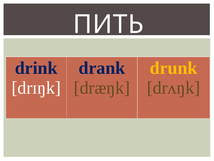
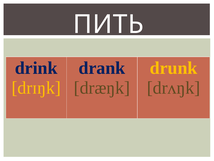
drɪŋk colour: white -> yellow (36, 88)
